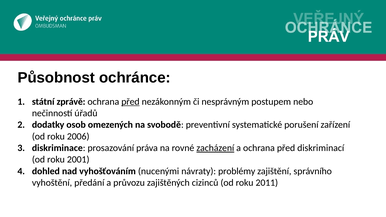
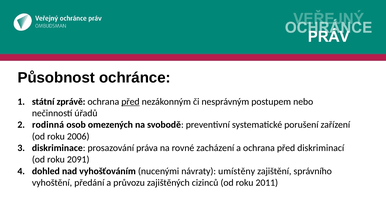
dodatky: dodatky -> rodinná (48, 125)
zacházení underline: present -> none (215, 148)
2001: 2001 -> 2091 (78, 160)
problémy: problémy -> umístěny (237, 171)
